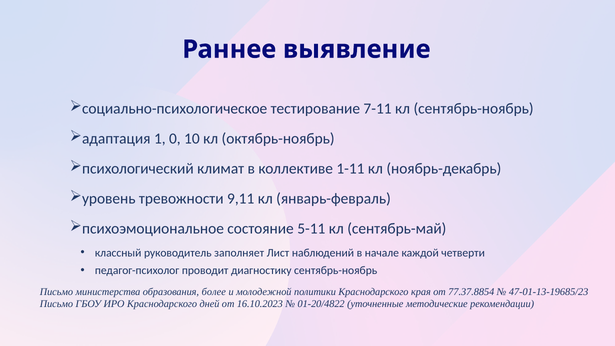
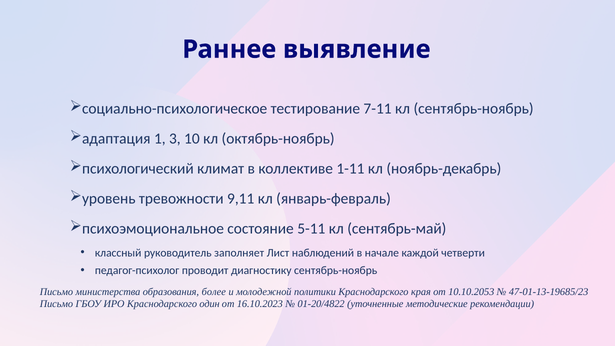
0: 0 -> 3 (175, 139)
77.37.8854: 77.37.8854 -> 10.10.2053 (471, 292)
дней: дней -> один (210, 304)
